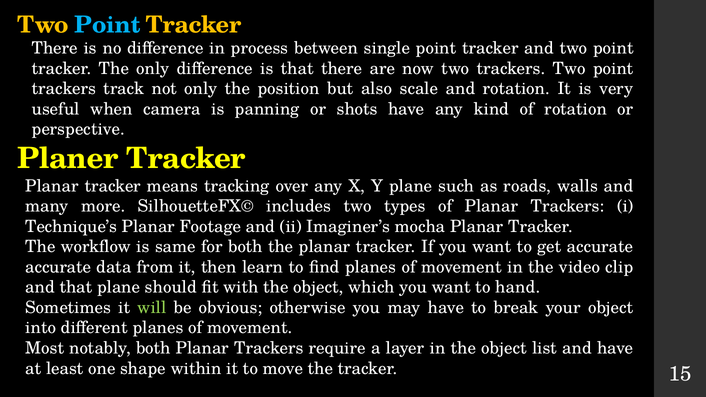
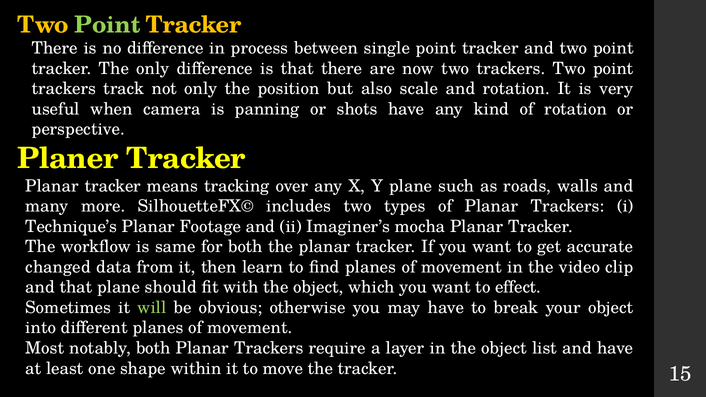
Point colour: light blue -> light green (108, 25)
accurate: accurate -> changed (58, 267)
hand: hand -> effect (518, 287)
